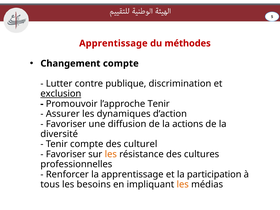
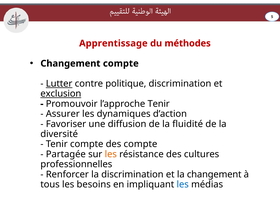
Lutter underline: none -> present (59, 84)
publique: publique -> politique (126, 84)
actions: actions -> fluidité (188, 124)
des culturel: culturel -> compte (140, 144)
Favoriser: Favoriser -> Partagée (66, 154)
la apprentissage: apprentissage -> discrimination (132, 174)
la participation: participation -> changement (214, 174)
les colour: orange -> blue (183, 184)
